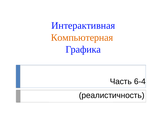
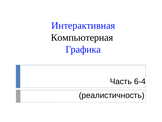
Компьютерная colour: orange -> black (82, 37)
